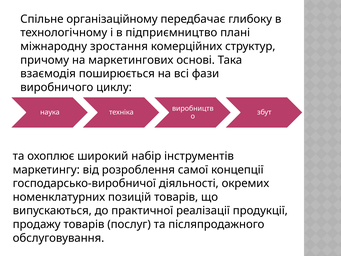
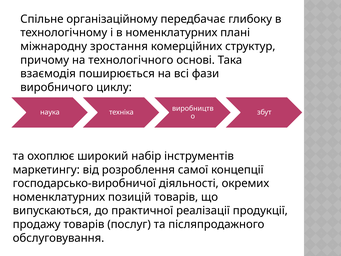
в підприємництво: підприємництво -> номенклатурних (171, 33)
маркетингових: маркетингових -> технологічного (131, 60)
